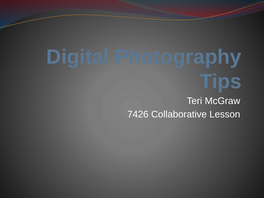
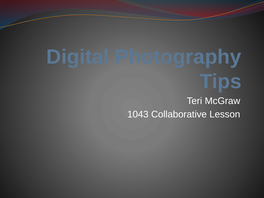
7426: 7426 -> 1043 (138, 114)
